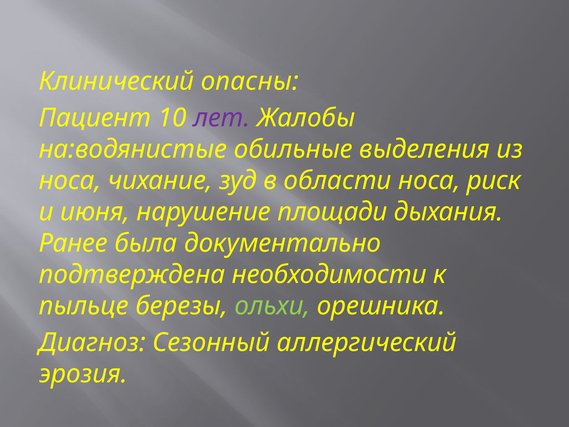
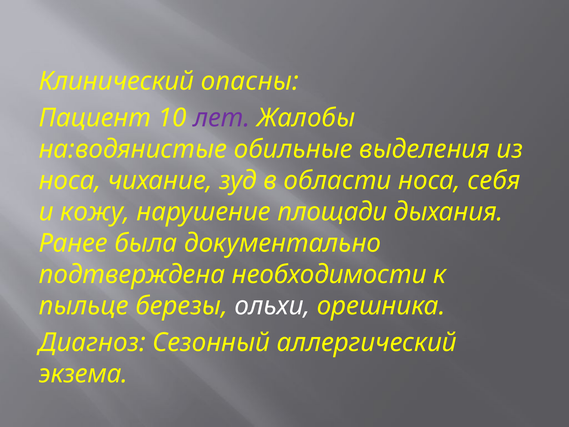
риск: риск -> себя (494, 181)
июня: июня -> кожу (95, 212)
ольхи colour: light green -> white (272, 306)
эрозия: эрозия -> экзема (83, 374)
